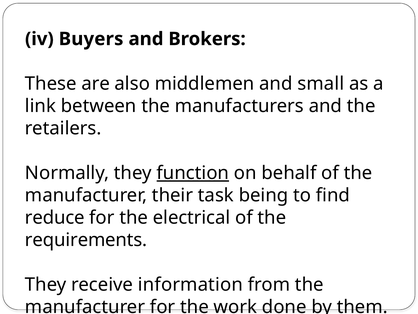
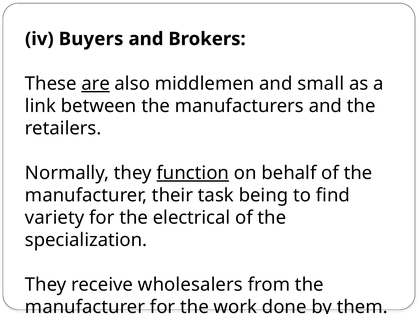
are underline: none -> present (96, 83)
reduce: reduce -> variety (55, 217)
requirements: requirements -> specialization (86, 240)
information: information -> wholesalers (190, 284)
